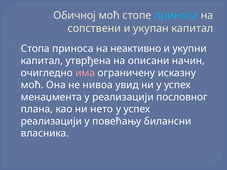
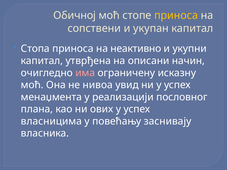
приноса colour: light blue -> yellow (176, 15)
нето: нето -> ових (102, 109)
реализацији: реализацији -> власницима (51, 121)
билансни: билансни -> заснивају (168, 121)
